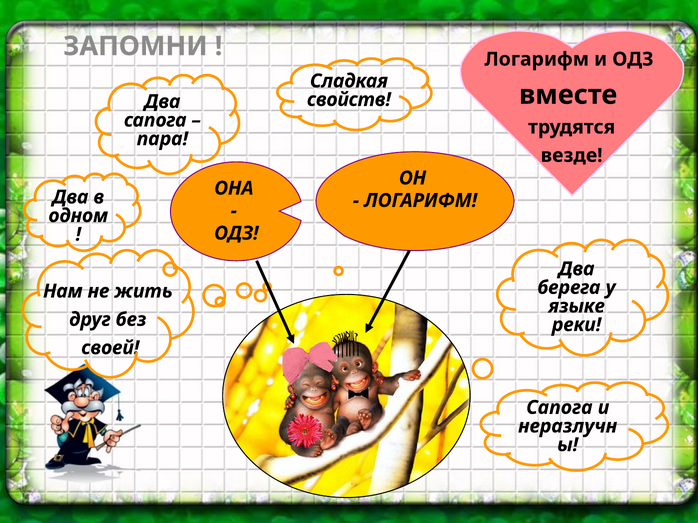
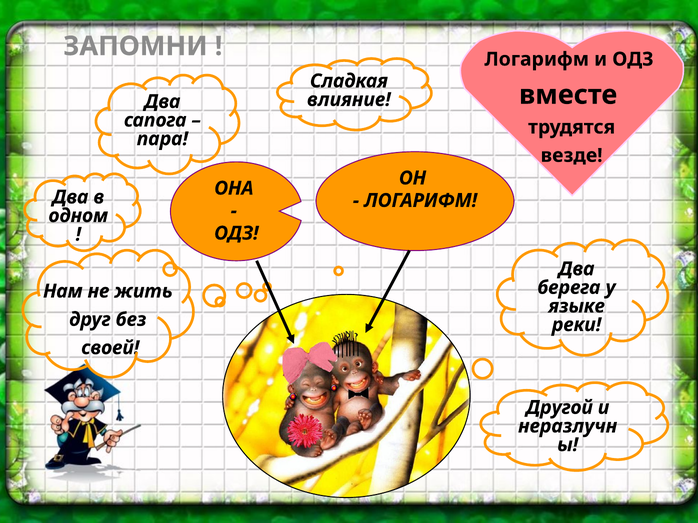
свойств: свойств -> влияние (349, 100)
Сапога: Сапога -> Другой (559, 408)
